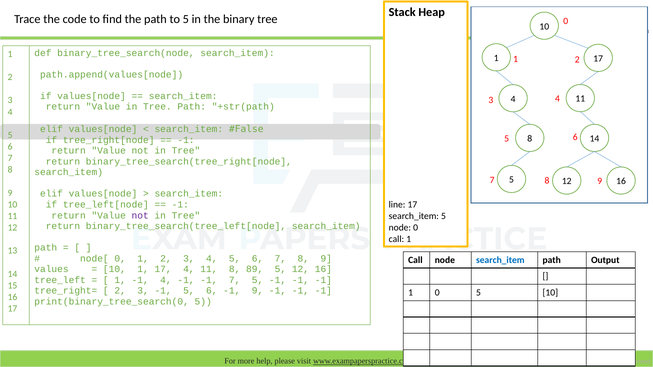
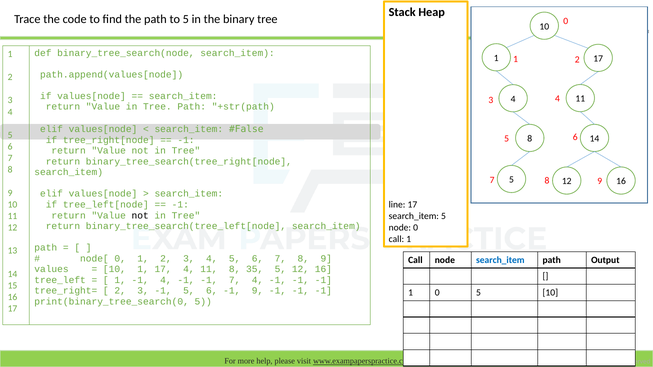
not colour: purple -> black (140, 216)
89: 89 -> 35 (255, 269)
7 5: 5 -> 4 (258, 280)
